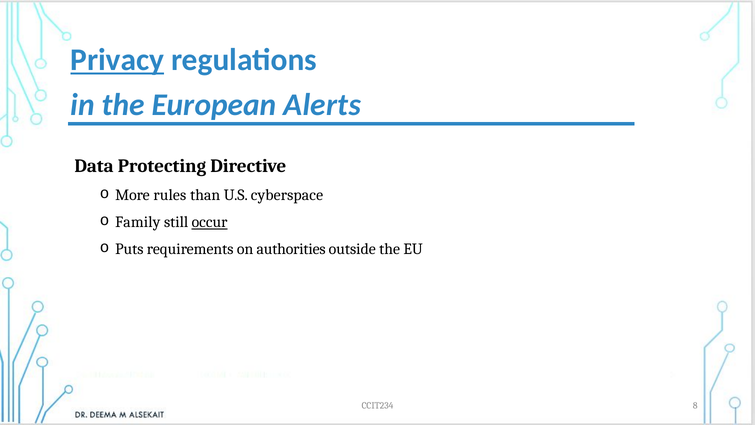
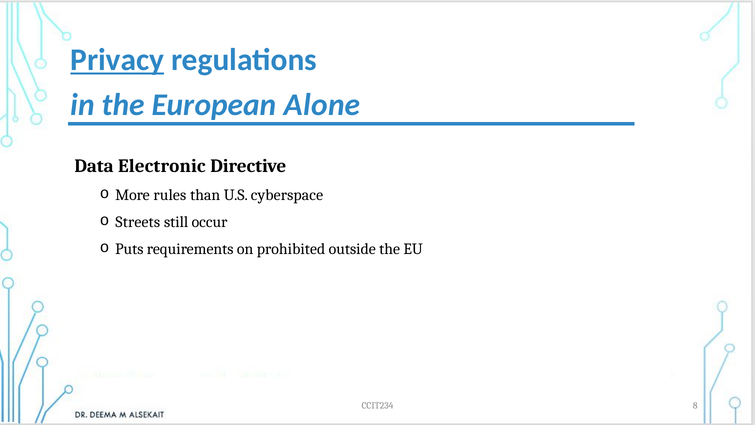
Alerts: Alerts -> Alone (322, 105)
Protecting: Protecting -> Electronic (162, 166)
Family: Family -> Streets (138, 222)
occur underline: present -> none (210, 222)
authorities: authorities -> prohibited (291, 249)
